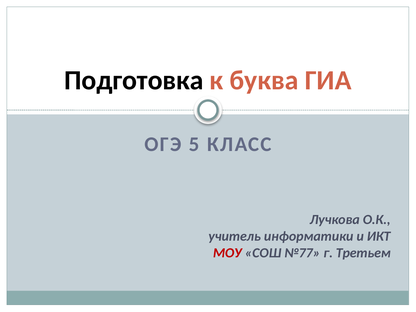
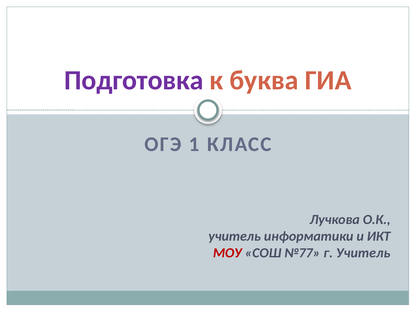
Подготовка colour: black -> purple (134, 80)
5: 5 -> 1 (194, 144)
г Третьем: Третьем -> Учитель (363, 253)
